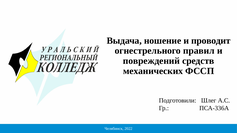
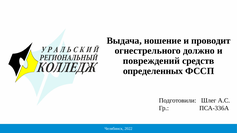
правил: правил -> должно (199, 51)
механических: механических -> определенных (153, 71)
